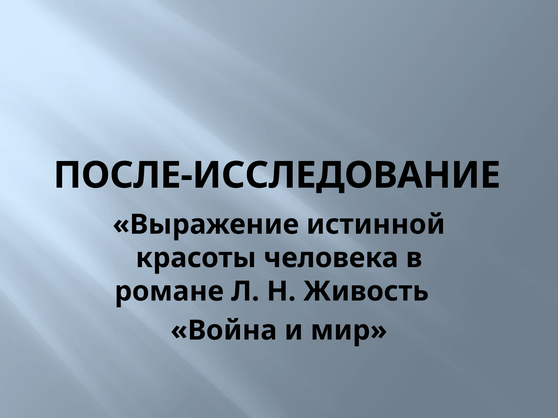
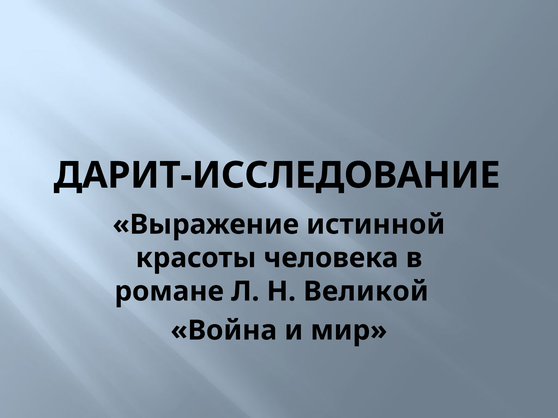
ПОСЛЕ-ИССЛЕДОВАНИЕ: ПОСЛЕ-ИССЛЕДОВАНИЕ -> ДАРИТ-ИССЛЕДОВАНИЕ (277, 176)
Живость: Живость -> Великой (366, 292)
